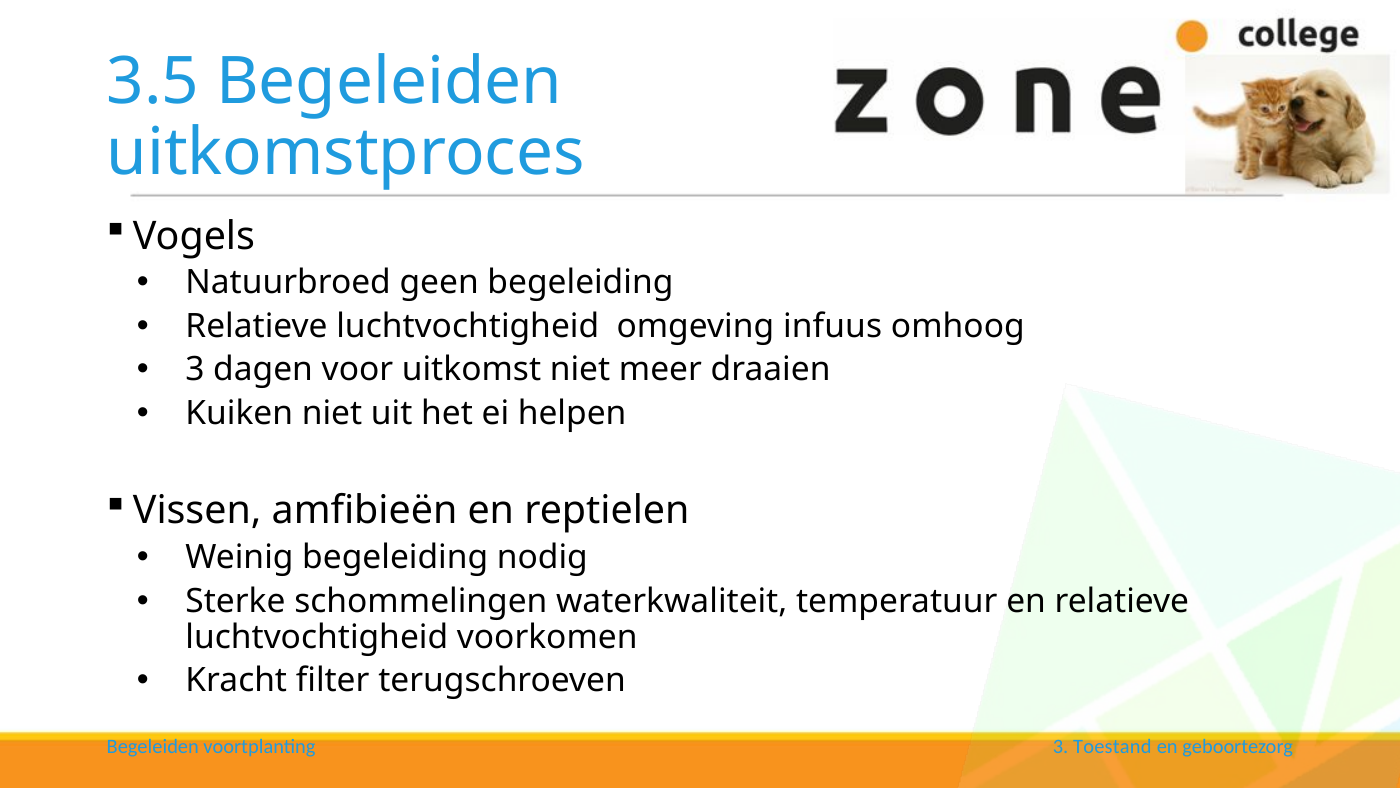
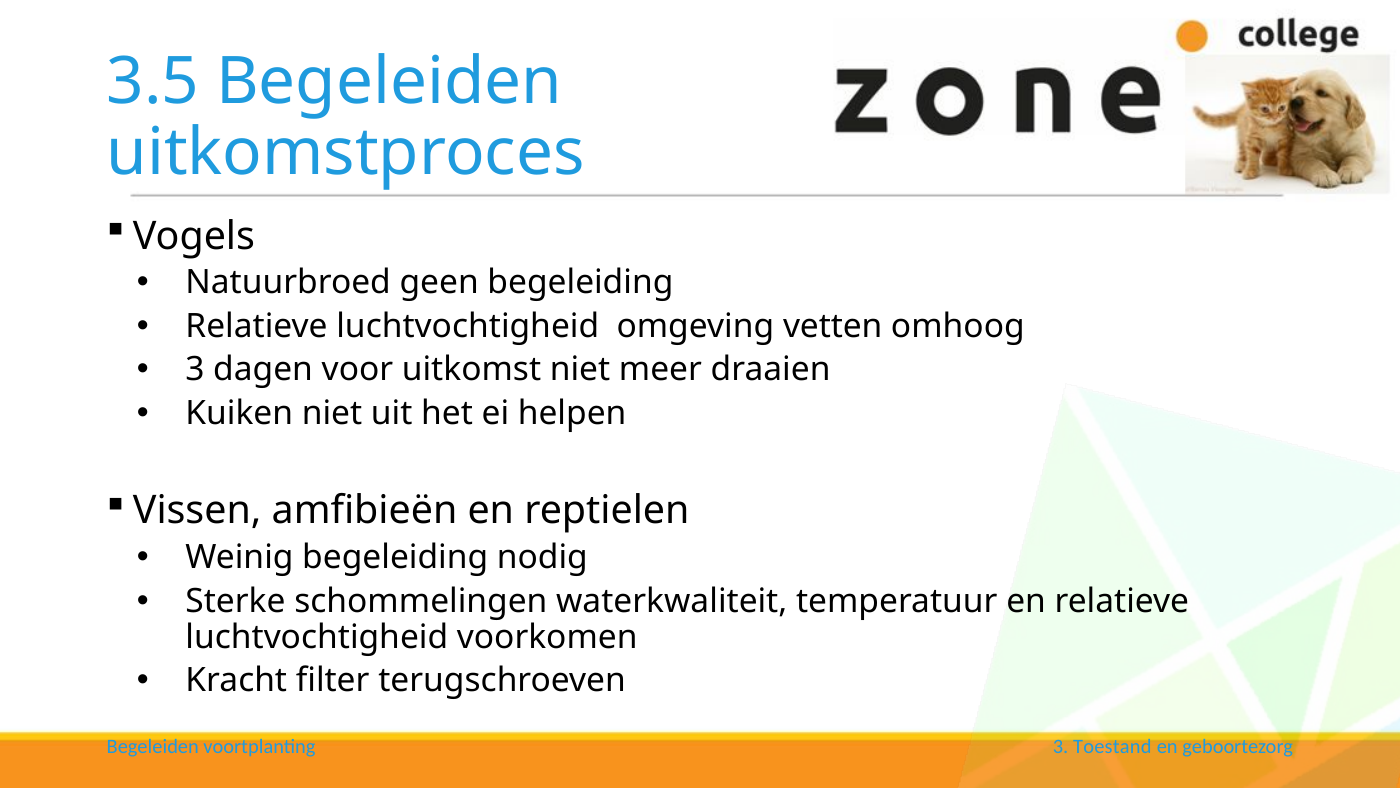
infuus: infuus -> vetten (833, 326)
